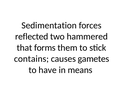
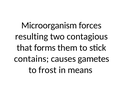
Sedimentation: Sedimentation -> Microorganism (49, 25)
reflected: reflected -> resulting (32, 36)
hammered: hammered -> contagious (87, 36)
have: have -> frost (48, 69)
